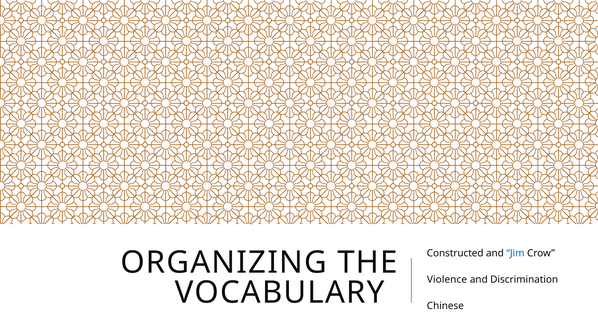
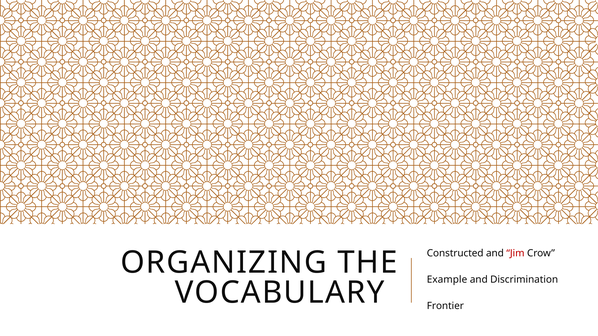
Jim colour: blue -> red (515, 253)
Violence: Violence -> Example (447, 280)
Chinese: Chinese -> Frontier (445, 306)
